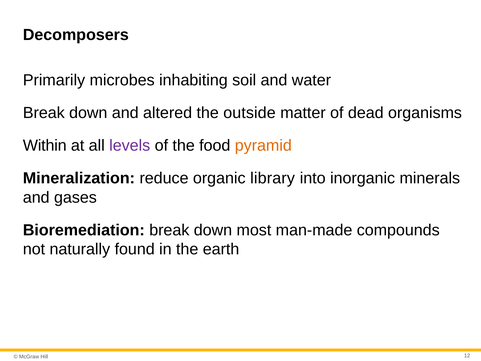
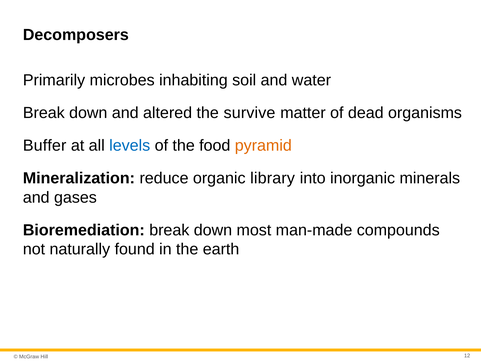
outside: outside -> survive (249, 113)
Within: Within -> Buffer (45, 145)
levels colour: purple -> blue (130, 145)
